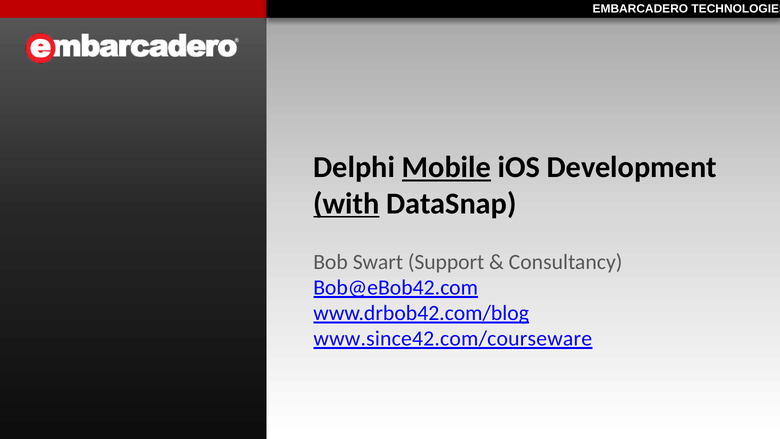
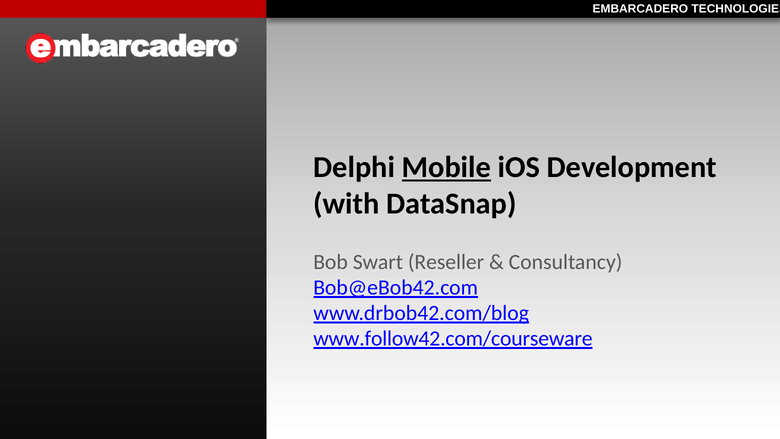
with underline: present -> none (346, 204)
Support: Support -> Reseller (446, 262)
www.since42.com/courseware: www.since42.com/courseware -> www.follow42.com/courseware (453, 339)
